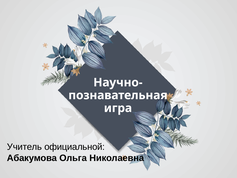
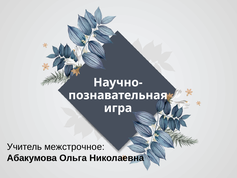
официальной: официальной -> межстрочное (74, 147)
